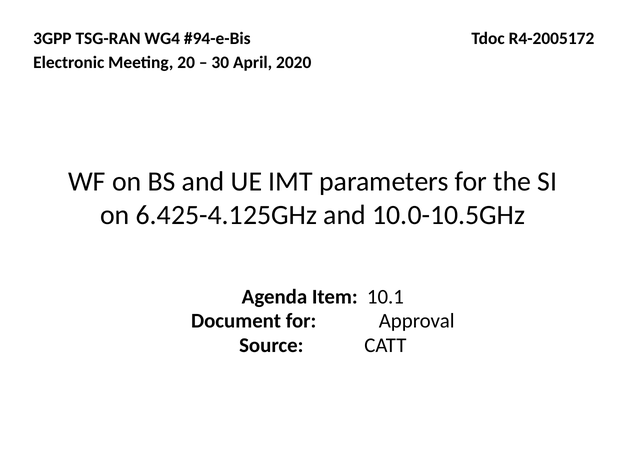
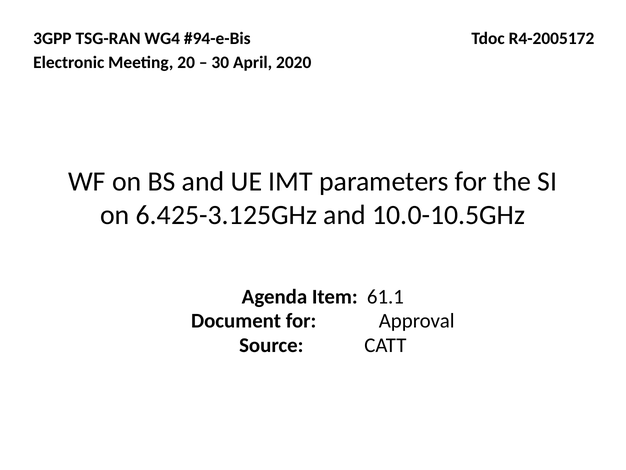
6.425-4.125GHz: 6.425-4.125GHz -> 6.425-3.125GHz (226, 215)
10.1: 10.1 -> 61.1 (385, 296)
